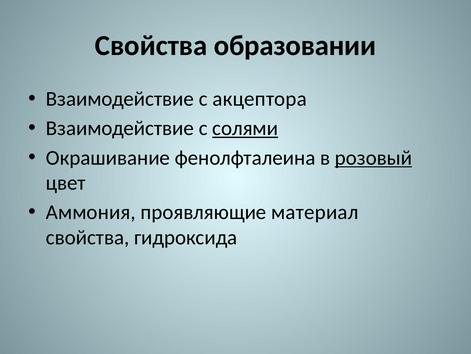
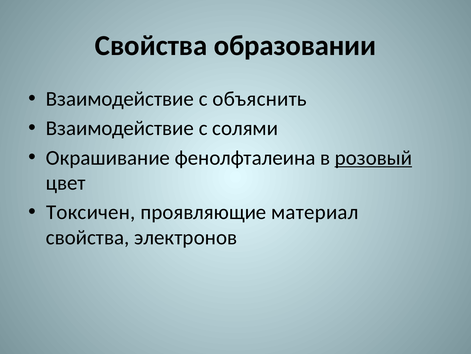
акцептора: акцептора -> объяснить (260, 99)
солями underline: present -> none (245, 128)
Аммония: Аммония -> Токсичен (91, 212)
гидроксида: гидроксида -> электронов (186, 237)
